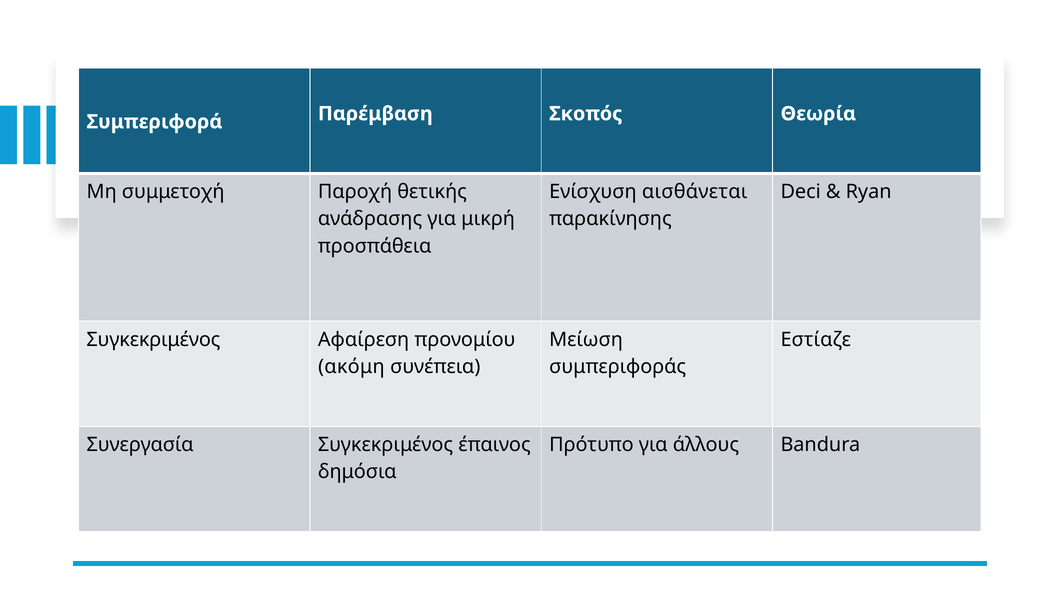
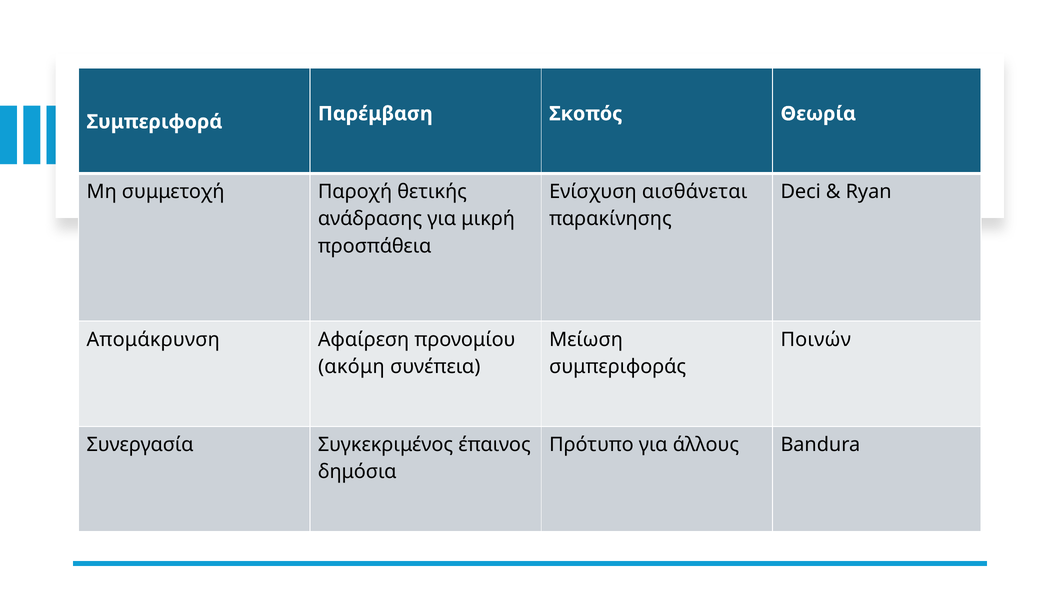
Συγκεκριμένος: Συγκεκριμένος -> Απομάκρυνση (153, 340)
Εστίαζε: Εστίαζε -> Ποινών (816, 340)
